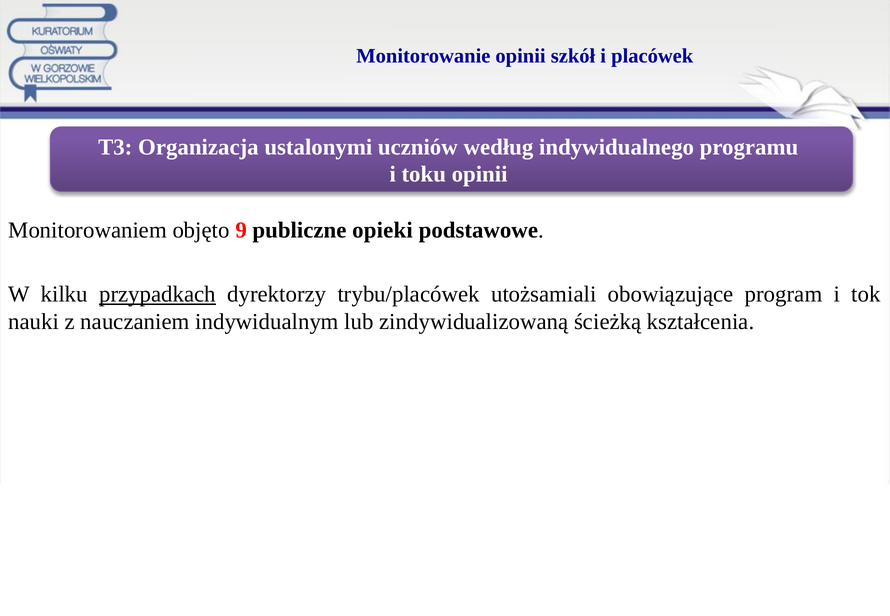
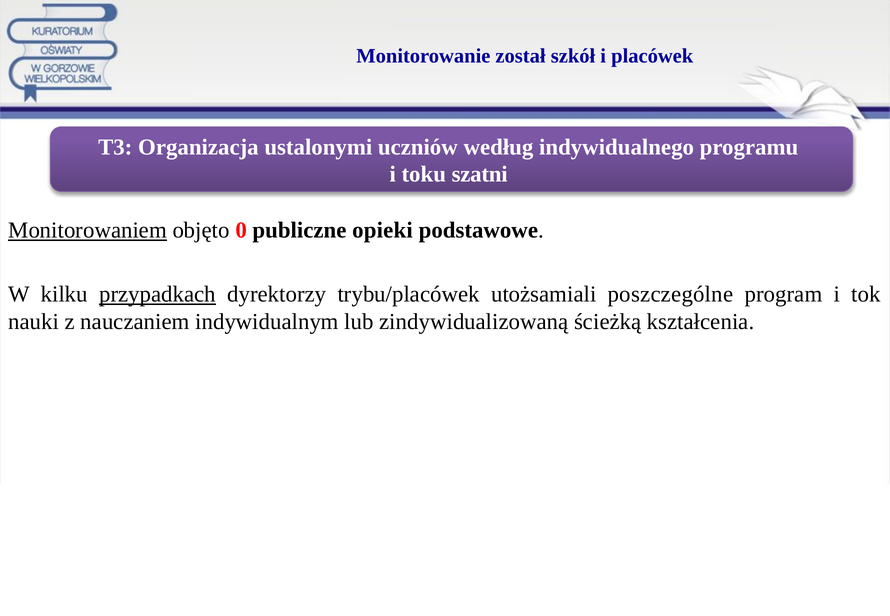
Monitorowanie opinii: opinii -> został (521, 56)
toku opinii: opinii -> szatni (480, 174)
Monitorowaniem underline: none -> present (87, 230)
9: 9 -> 0 (241, 230)
obowiązujące: obowiązujące -> poszczególne (671, 294)
